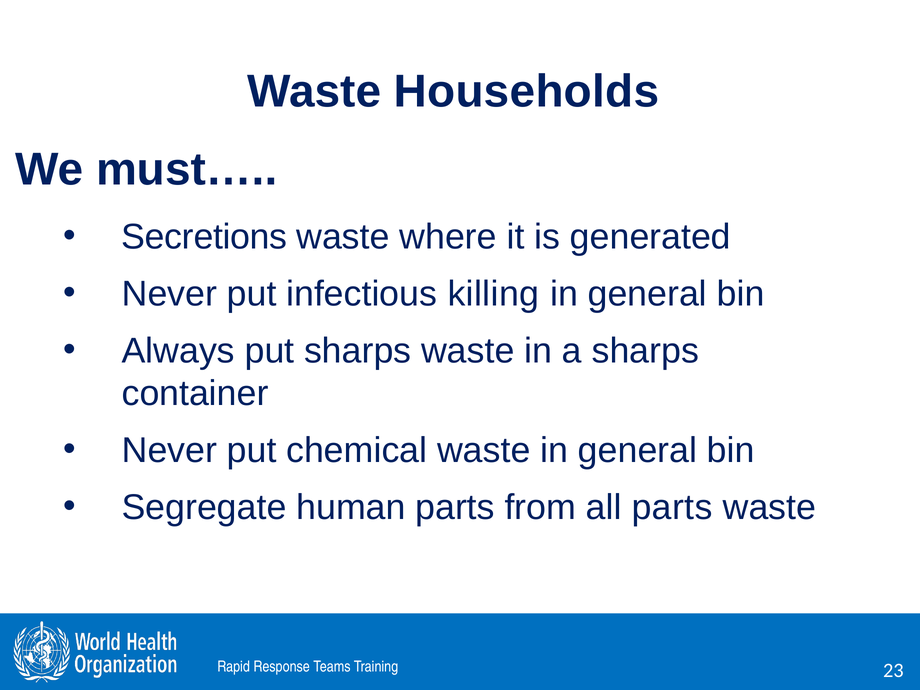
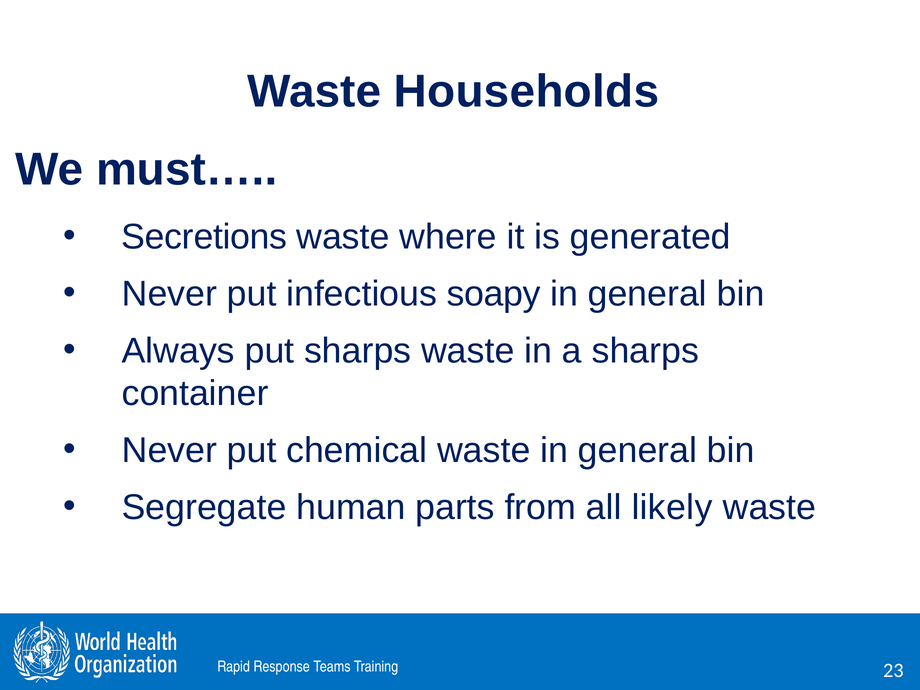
killing: killing -> soapy (494, 294)
all parts: parts -> likely (672, 507)
